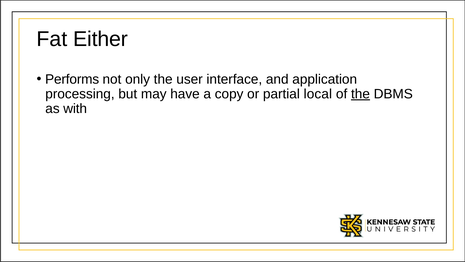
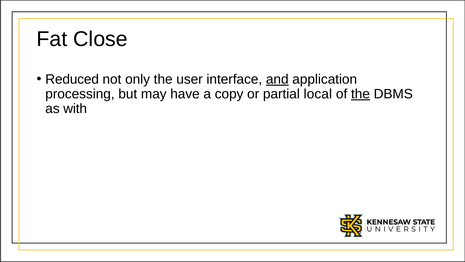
Either: Either -> Close (100, 39)
Performs: Performs -> Reduced (72, 79)
and underline: none -> present (277, 79)
